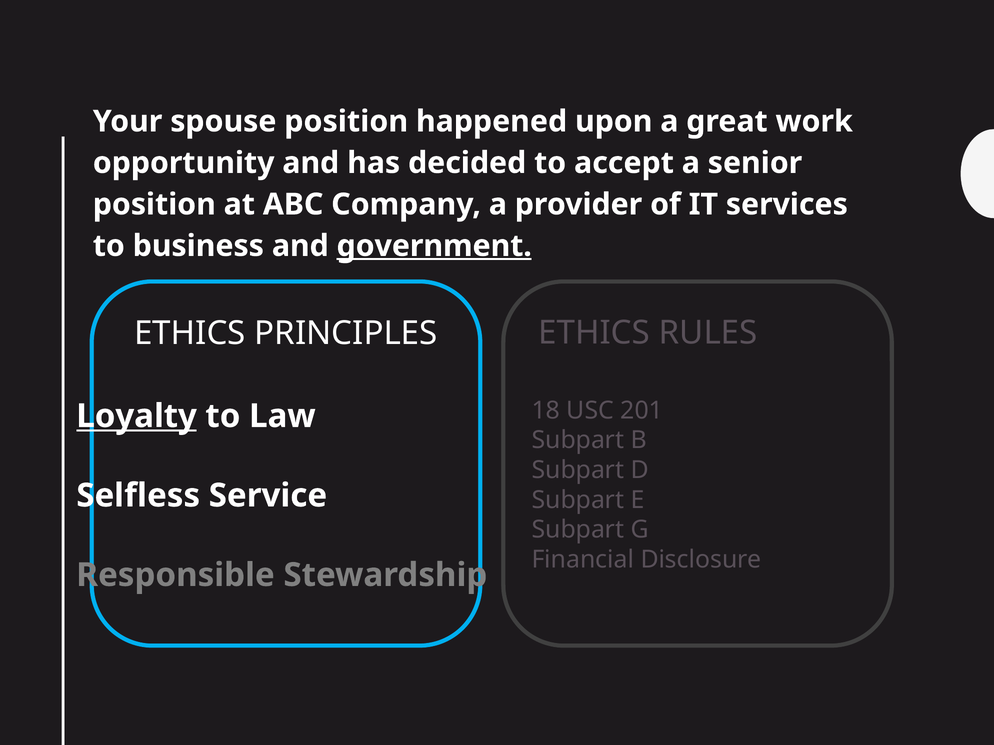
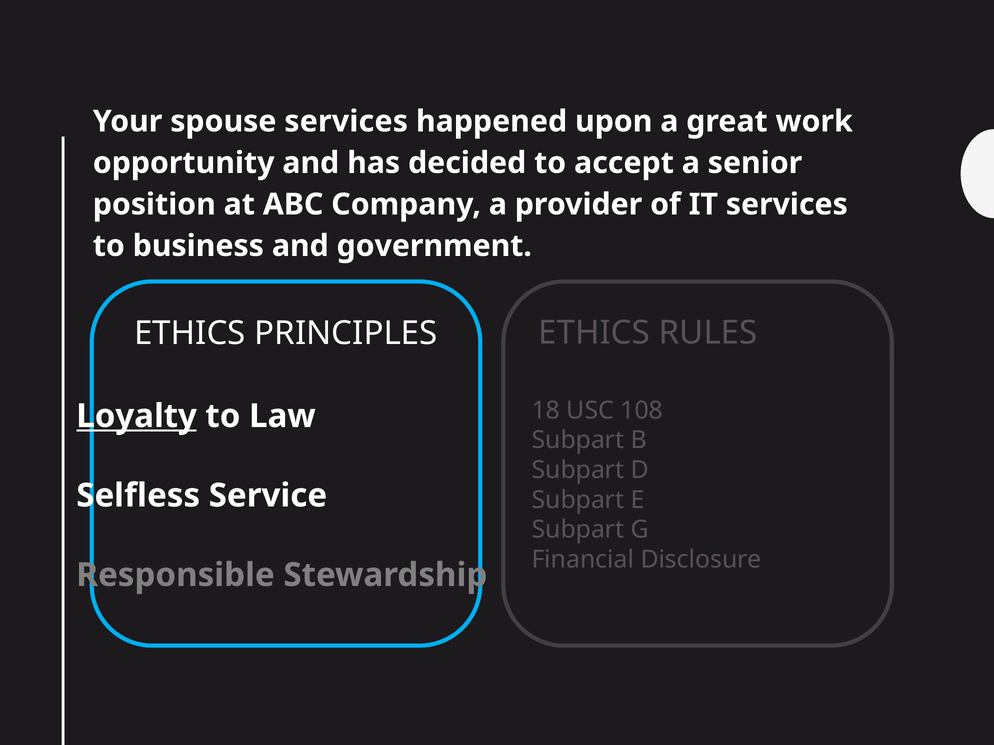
spouse position: position -> services (346, 122)
government underline: present -> none (434, 246)
201: 201 -> 108 (642, 411)
